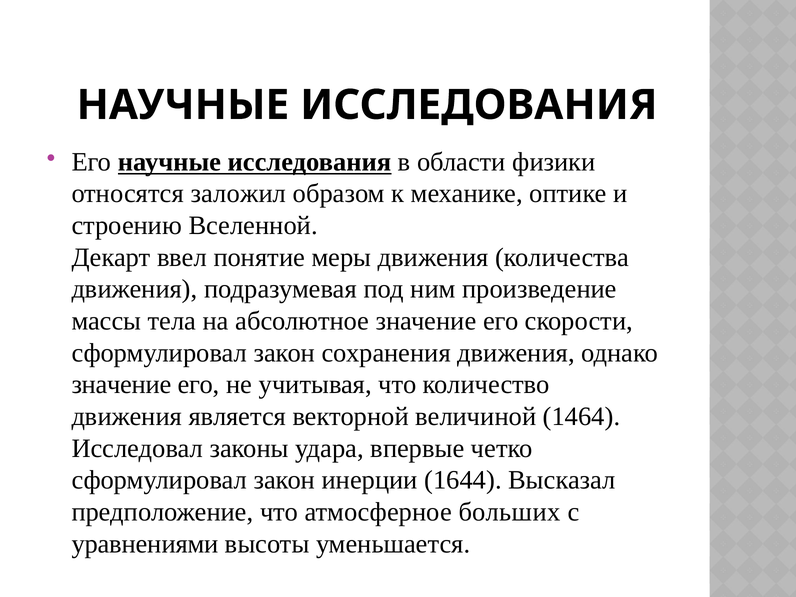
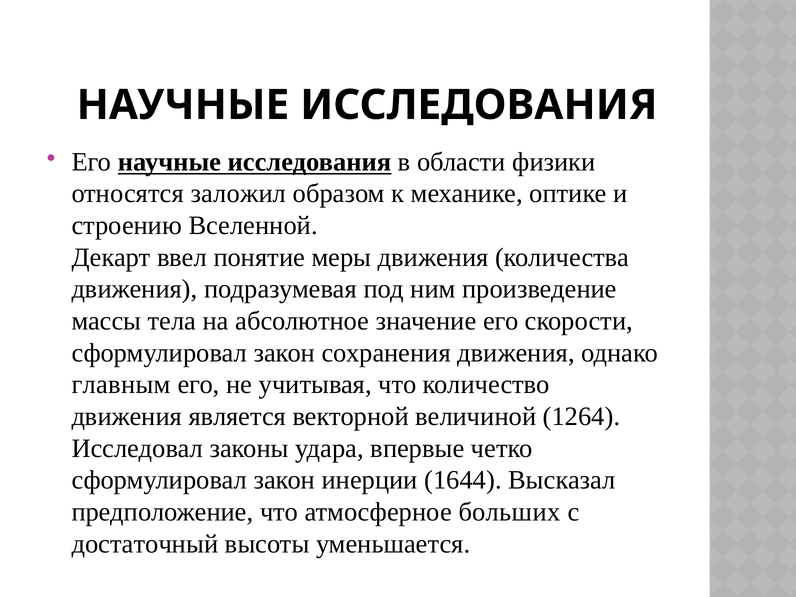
значение: значение -> главным (121, 385)
1464: 1464 -> 1264 (582, 417)
уравнениями: уравнениями -> достаточный (145, 544)
